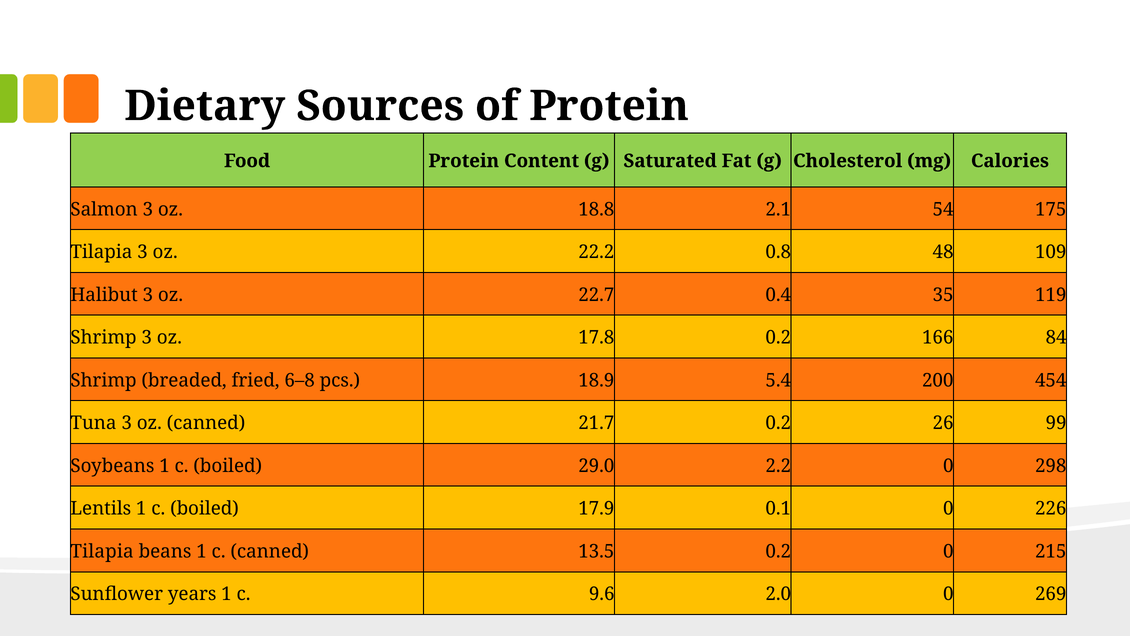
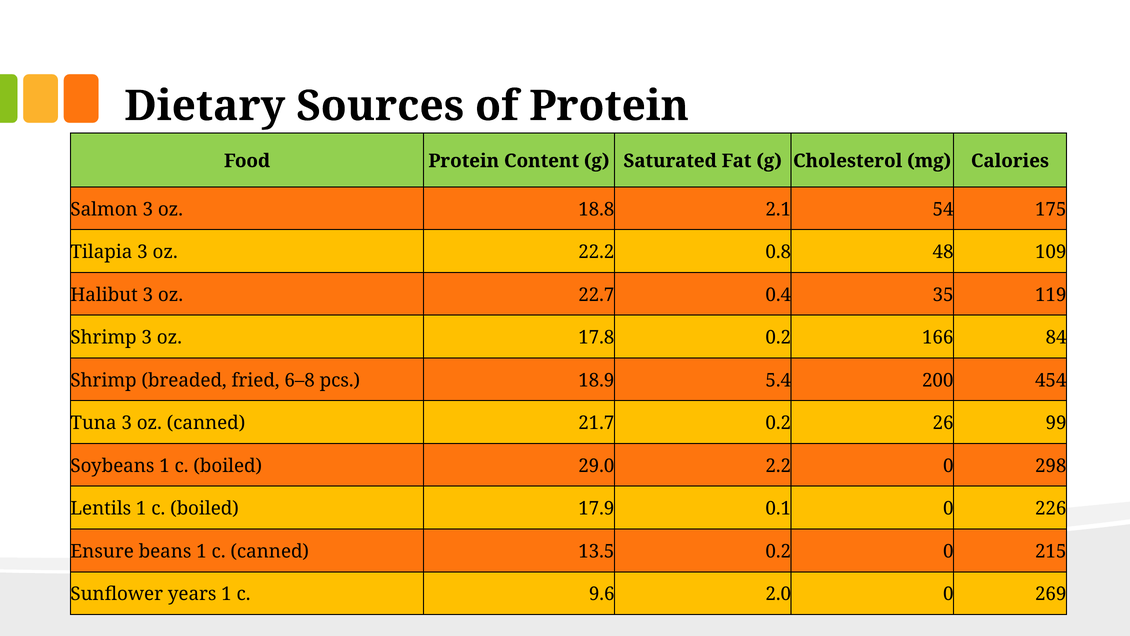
Tilapia: Tilapia -> Ensure (102, 551)
